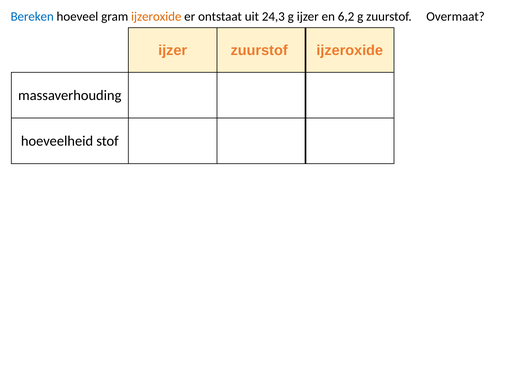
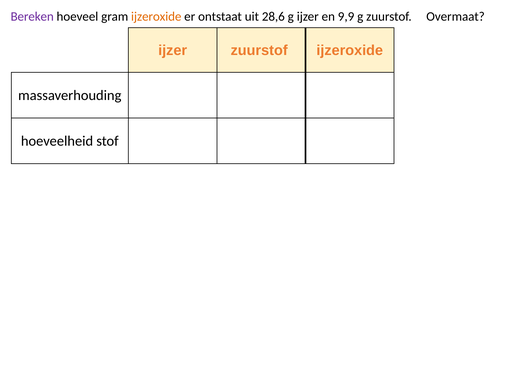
Bereken colour: blue -> purple (32, 16)
24,3: 24,3 -> 28,6 (273, 16)
6,2: 6,2 -> 9,9 (346, 16)
